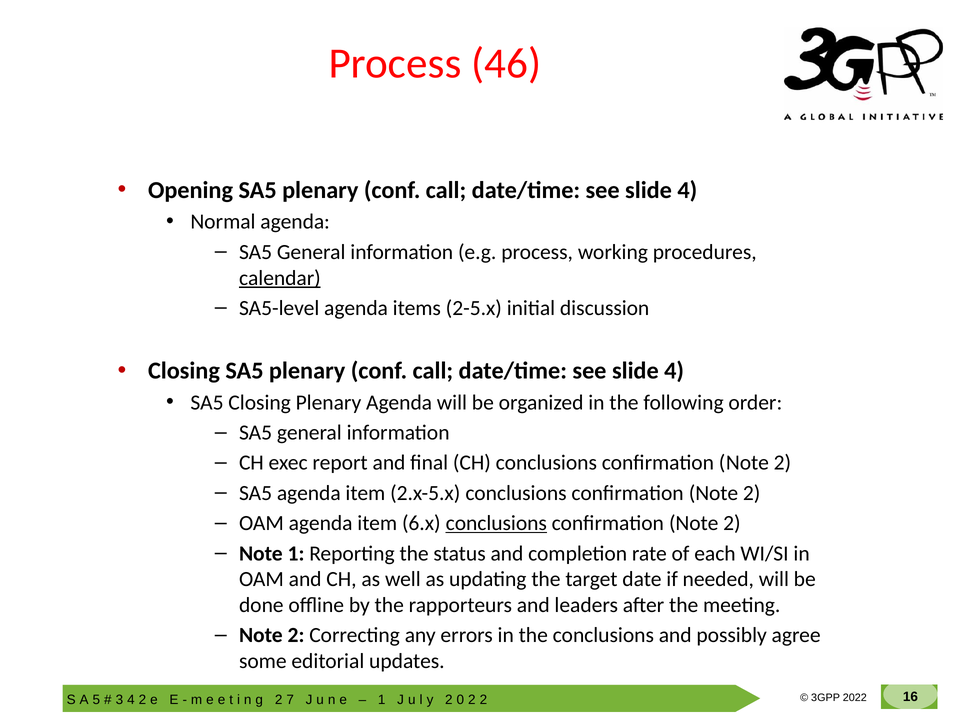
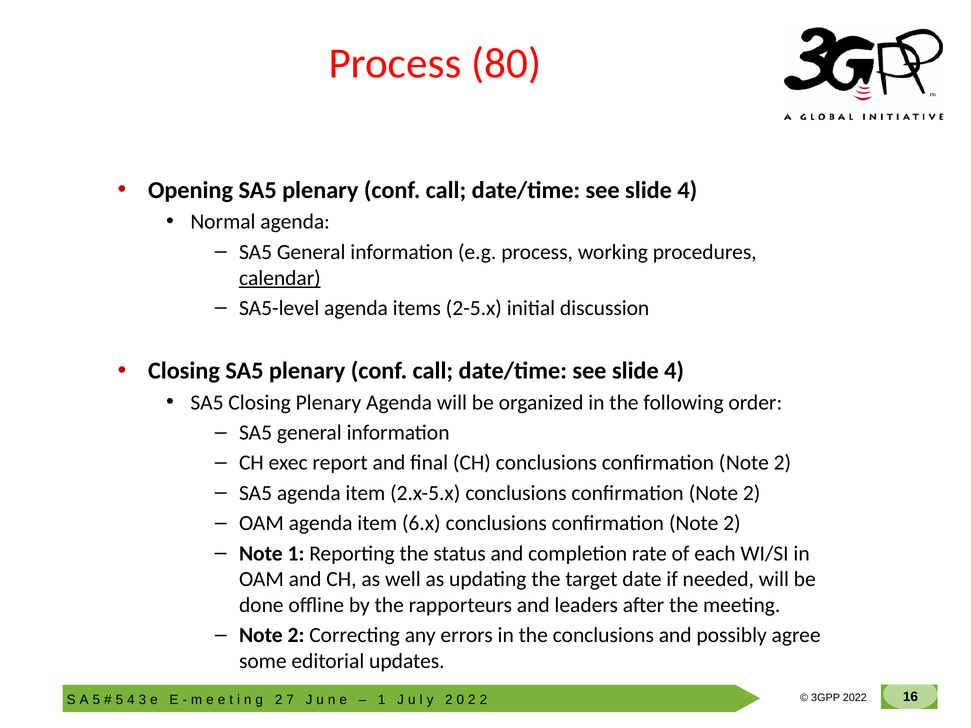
46: 46 -> 80 (506, 64)
conclusions underline: present -> none (496, 523)
3: 3 -> 5 (119, 700)
4 2: 2 -> 3 (142, 700)
